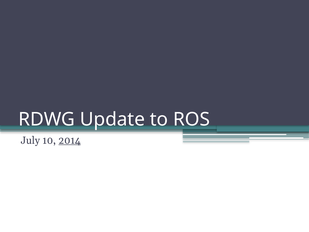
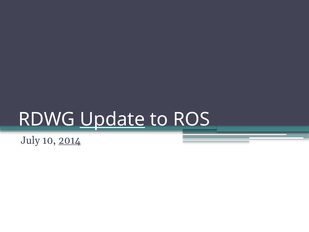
Update underline: none -> present (112, 119)
